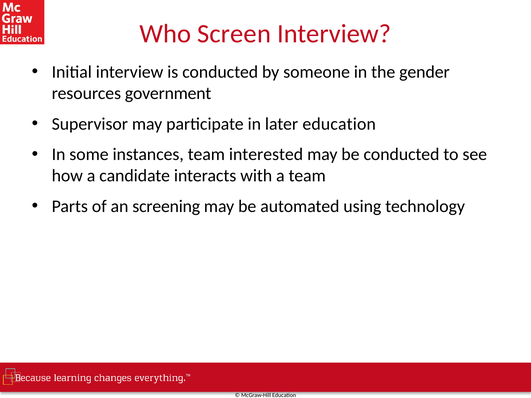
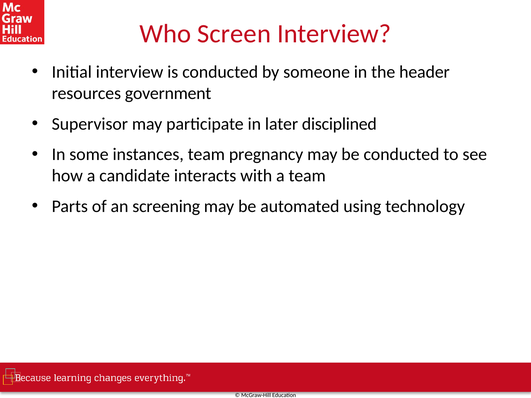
gender: gender -> header (424, 72)
later education: education -> disciplined (339, 124)
interested: interested -> pregnancy (266, 155)
